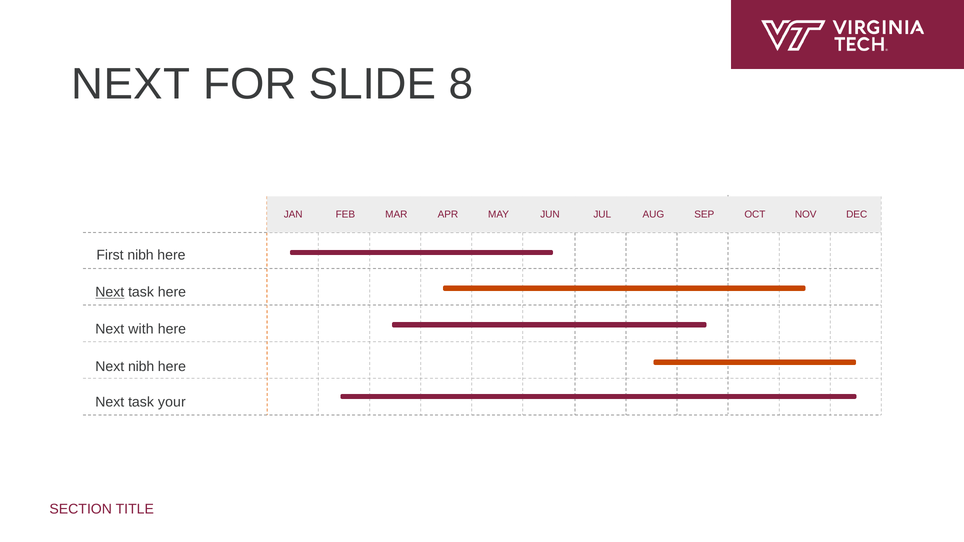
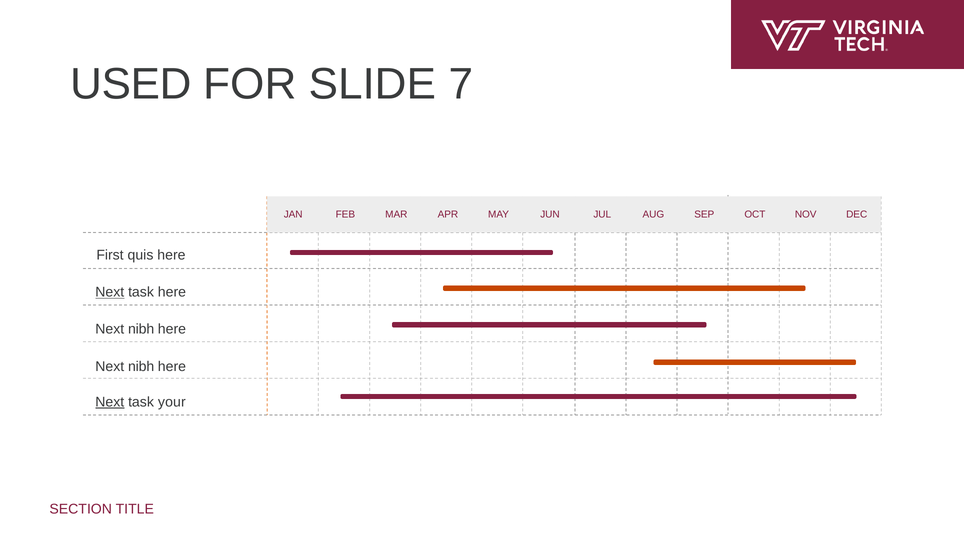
NEXT: NEXT -> USED (131, 84)
8: 8 -> 7 (461, 84)
First nibh: nibh -> quis (140, 255)
with: with -> nibh (141, 329)
Next underline: none -> present (110, 402)
